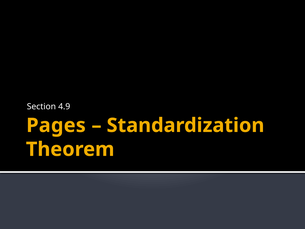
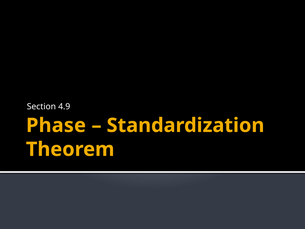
Pages: Pages -> Phase (56, 125)
